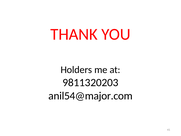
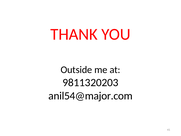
Holders: Holders -> Outside (76, 70)
